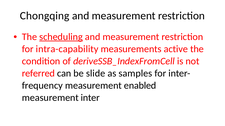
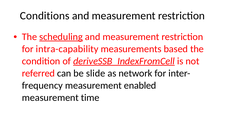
Chongqing: Chongqing -> Conditions (45, 16)
active: active -> based (176, 49)
deriveSSB_IndexFromCell underline: none -> present (124, 61)
samples: samples -> network (135, 74)
inter: inter -> time (90, 98)
